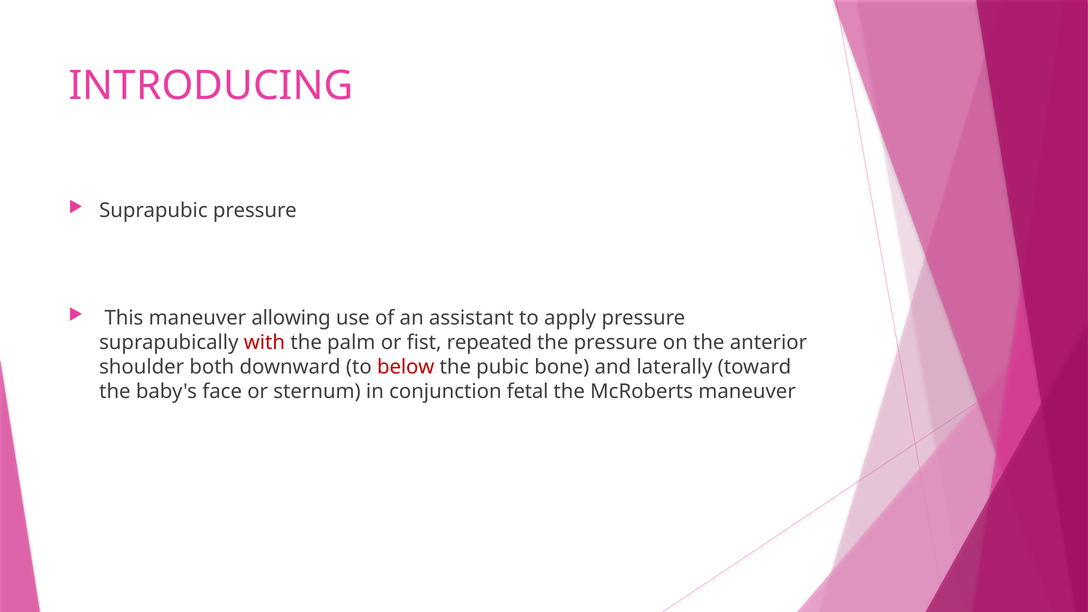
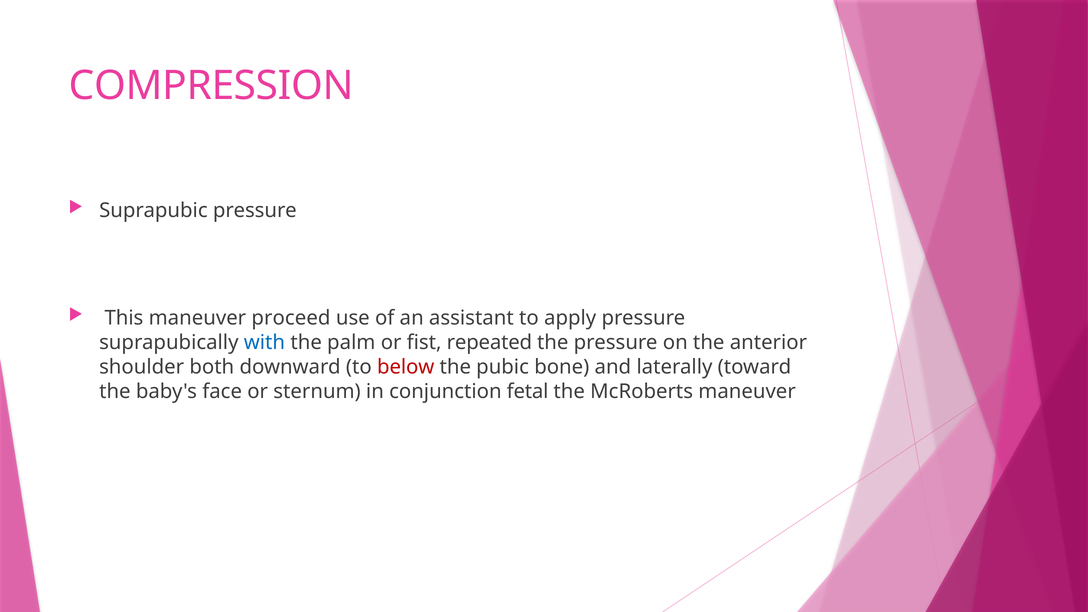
INTRODUCING: INTRODUCING -> COMPRESSION (211, 86)
allowing: allowing -> proceed (291, 318)
with colour: red -> blue (264, 343)
